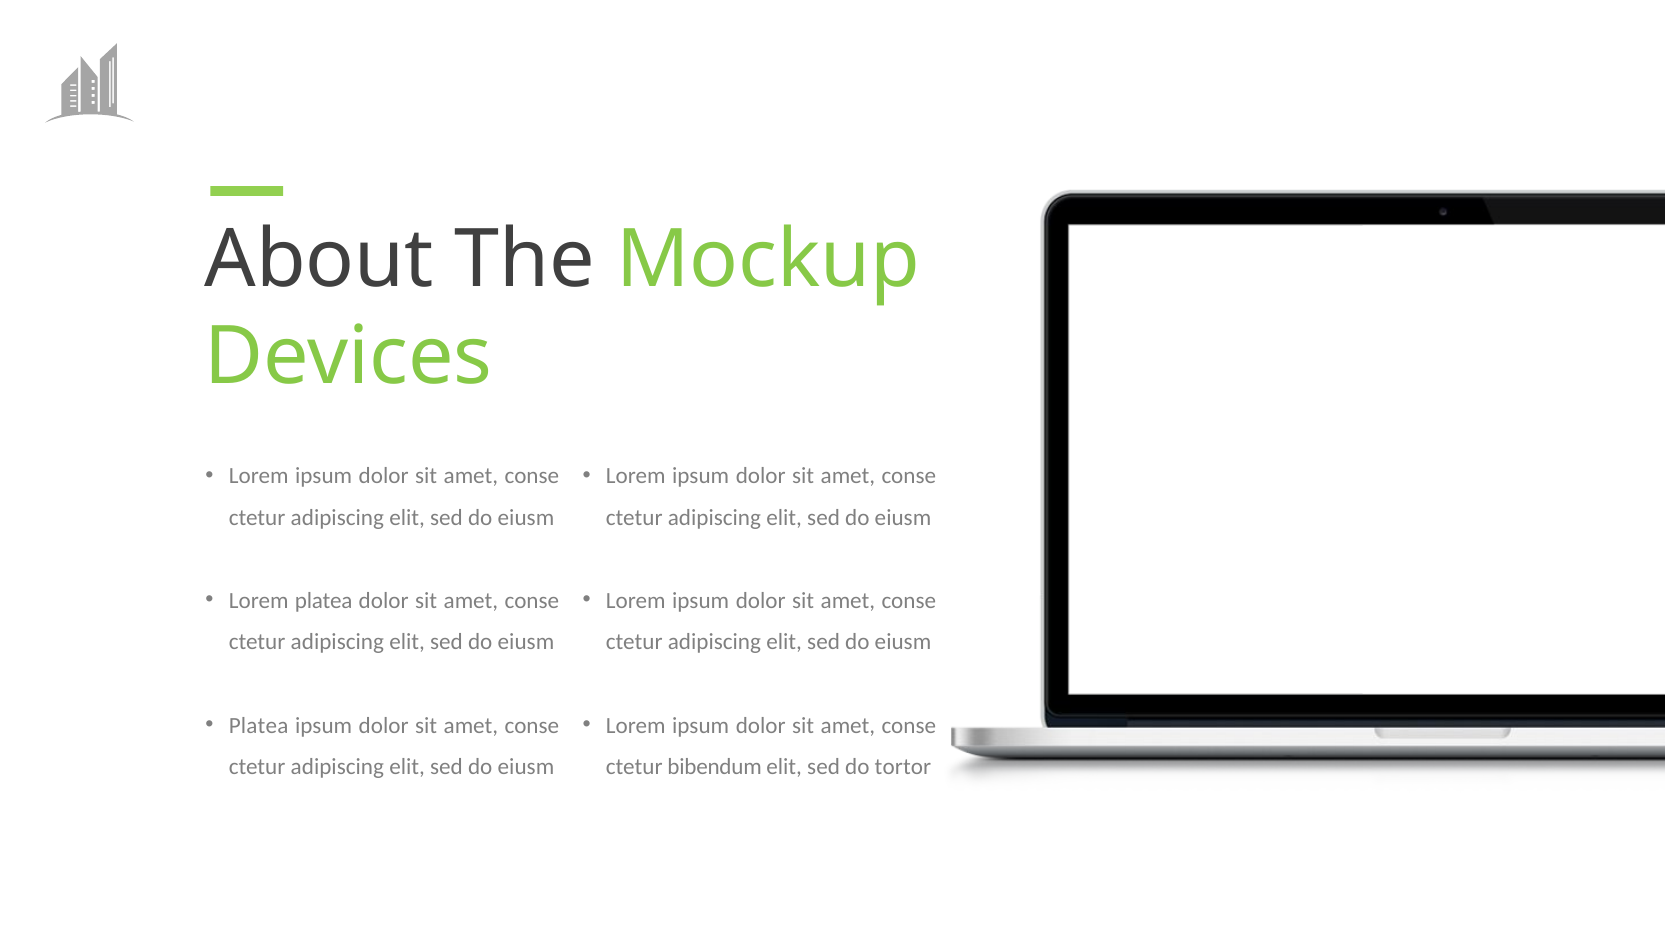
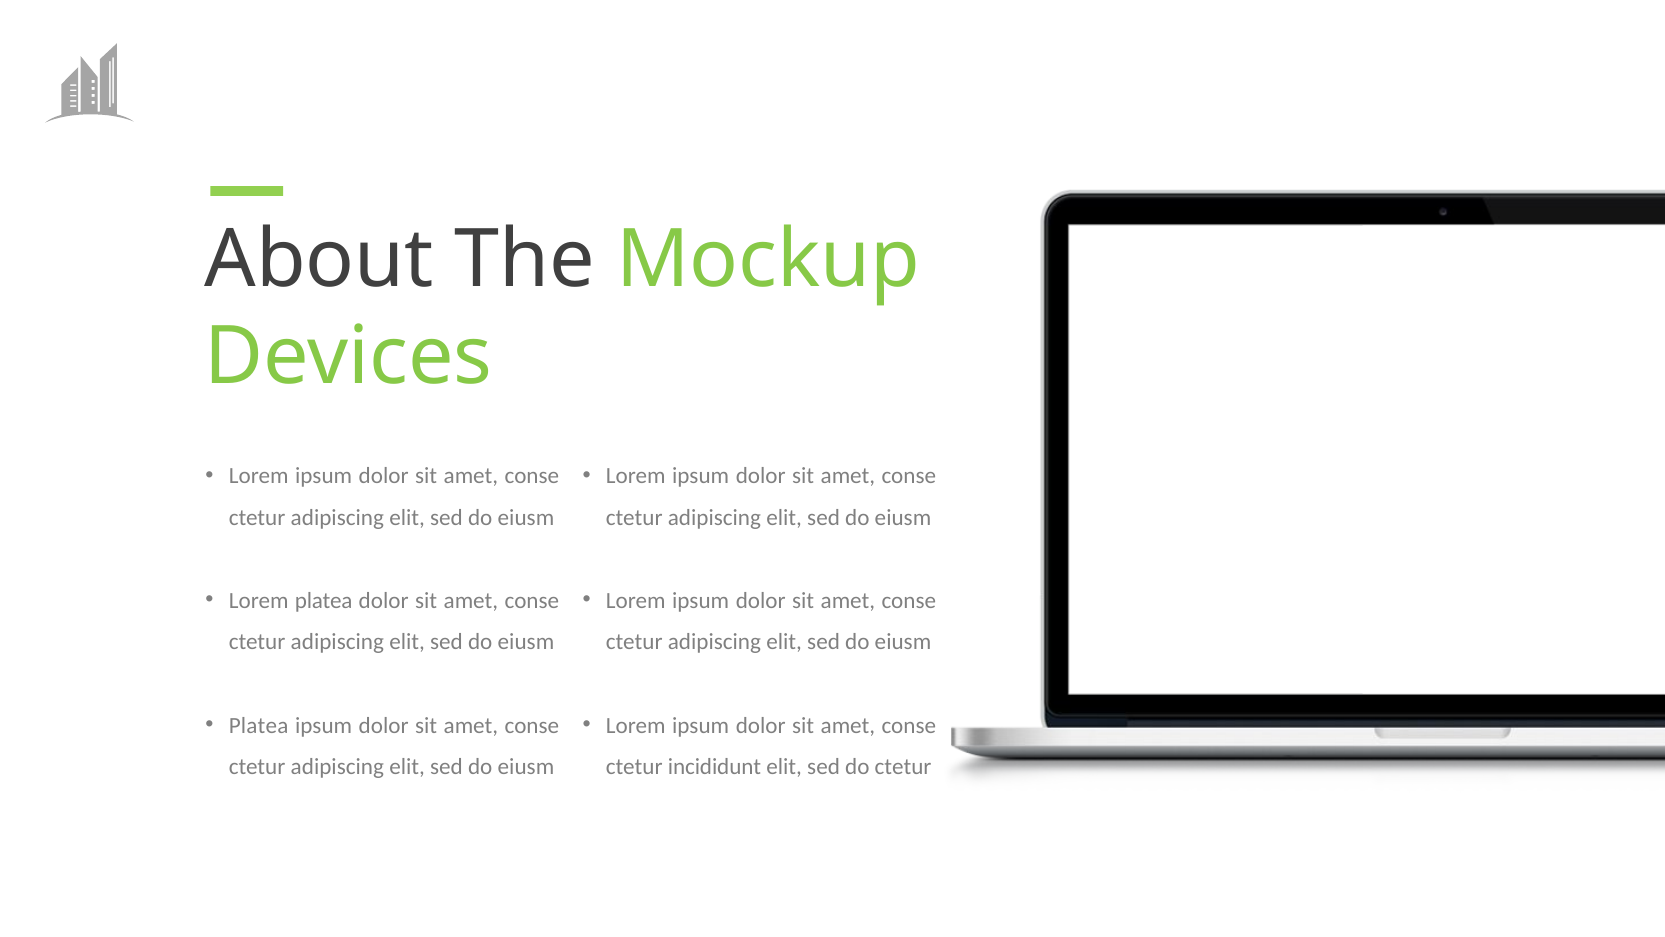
bibendum: bibendum -> incididunt (714, 767)
do tortor: tortor -> ctetur (903, 767)
